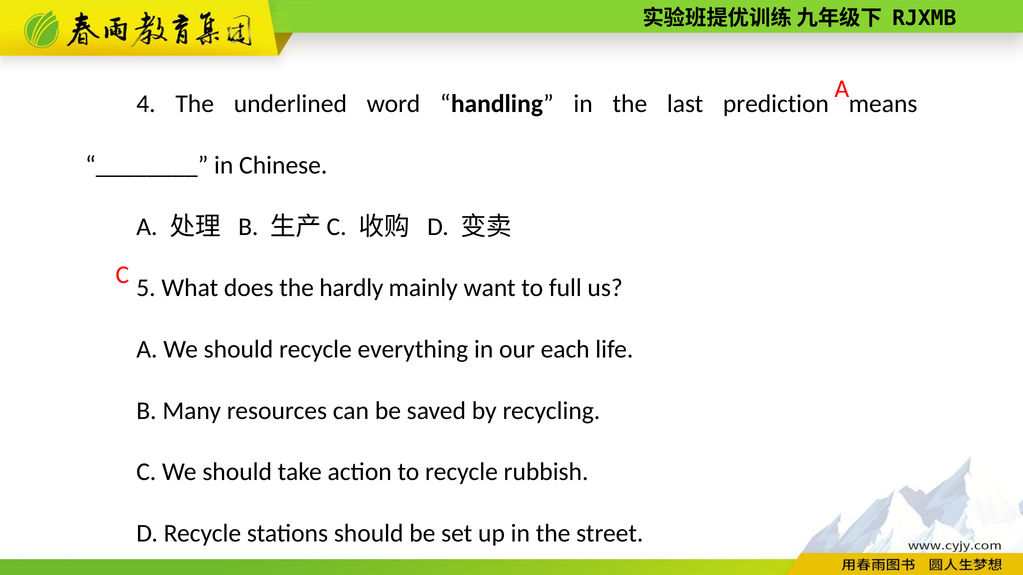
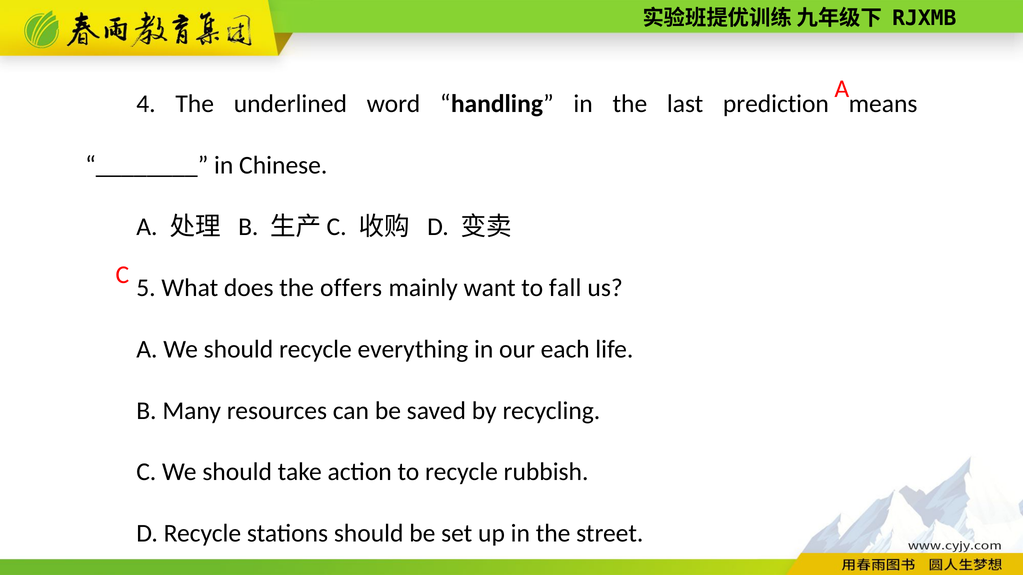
hardly: hardly -> offers (351, 288)
full: full -> fall (565, 288)
